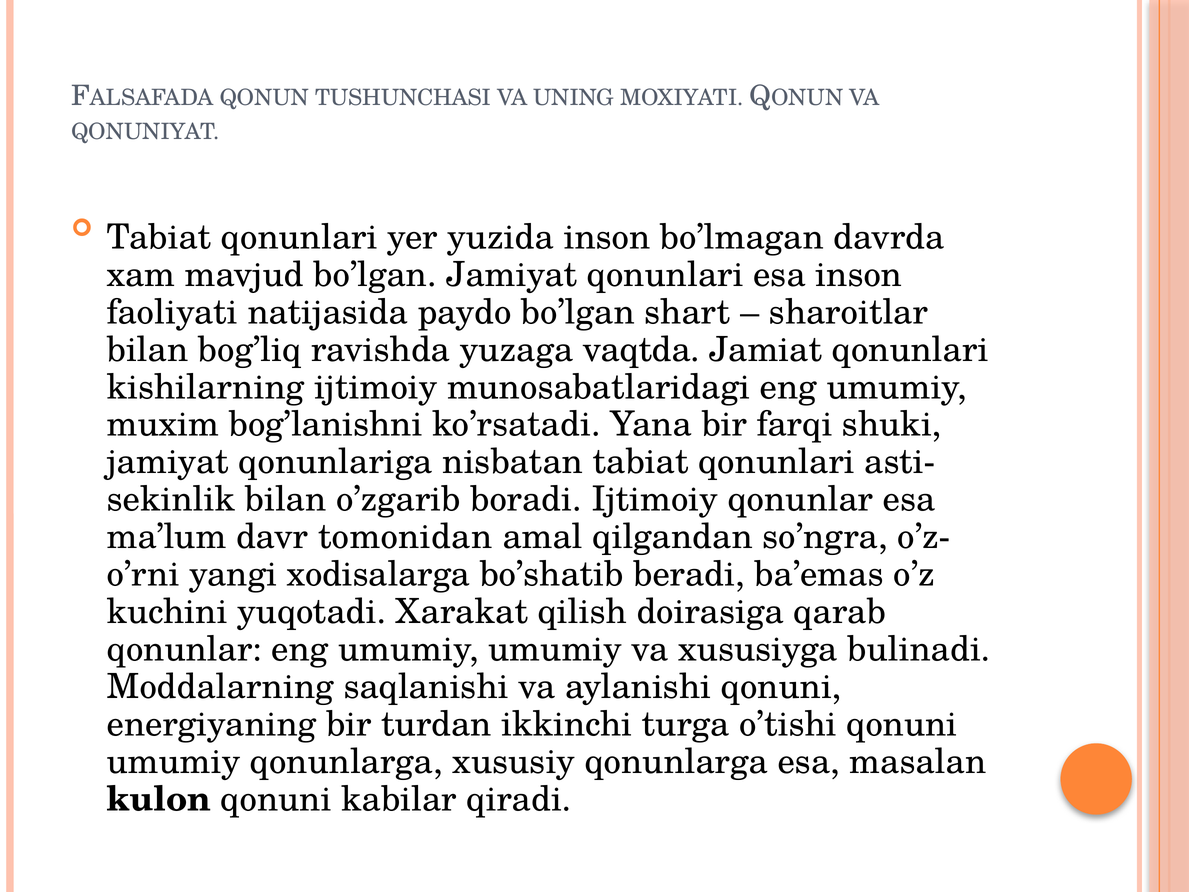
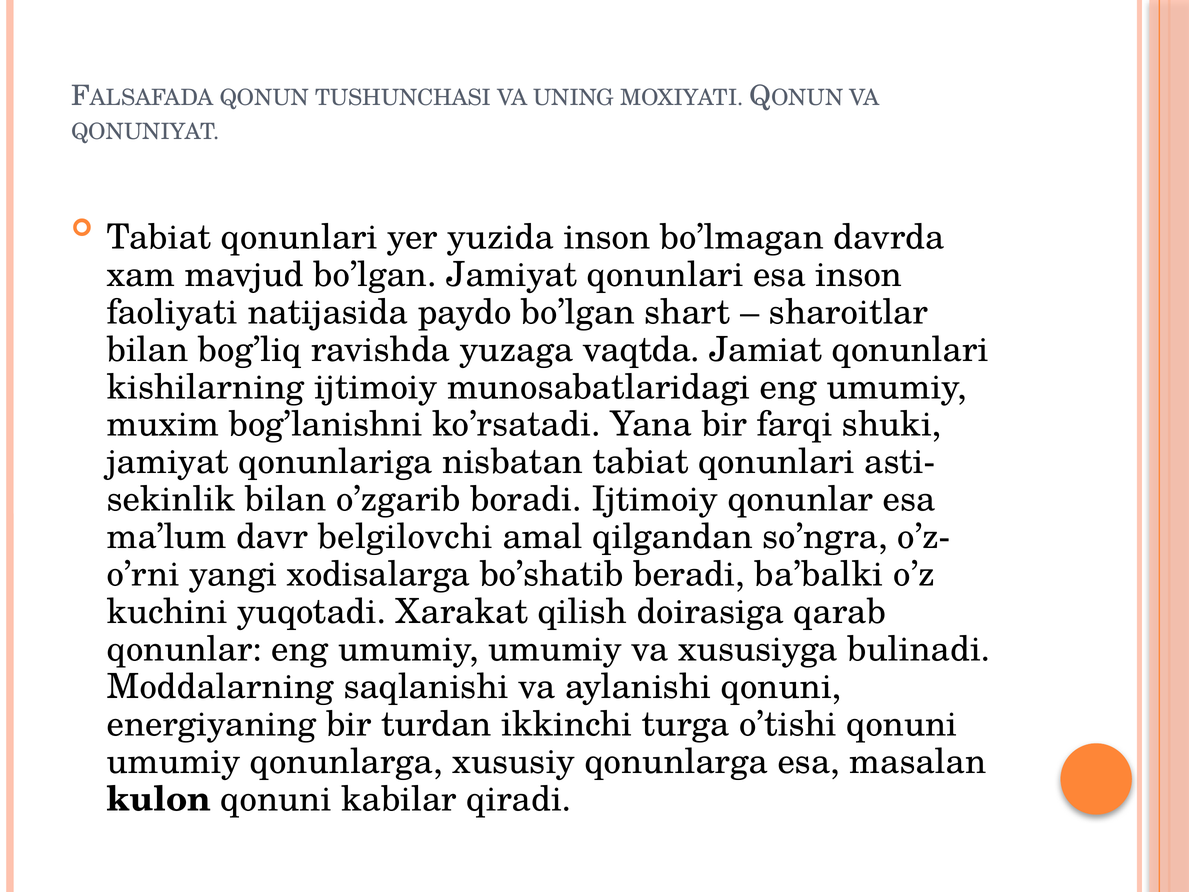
tomonidan: tomonidan -> belgilovchi (405, 537)
ba’emas: ba’emas -> ba’balki (819, 574)
